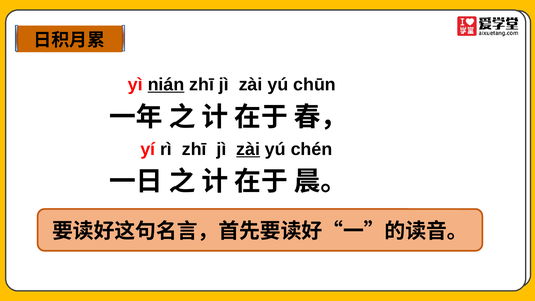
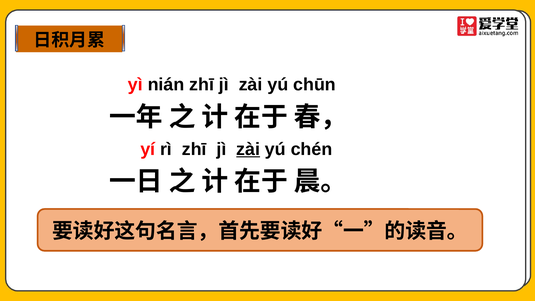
nián underline: present -> none (166, 84)
